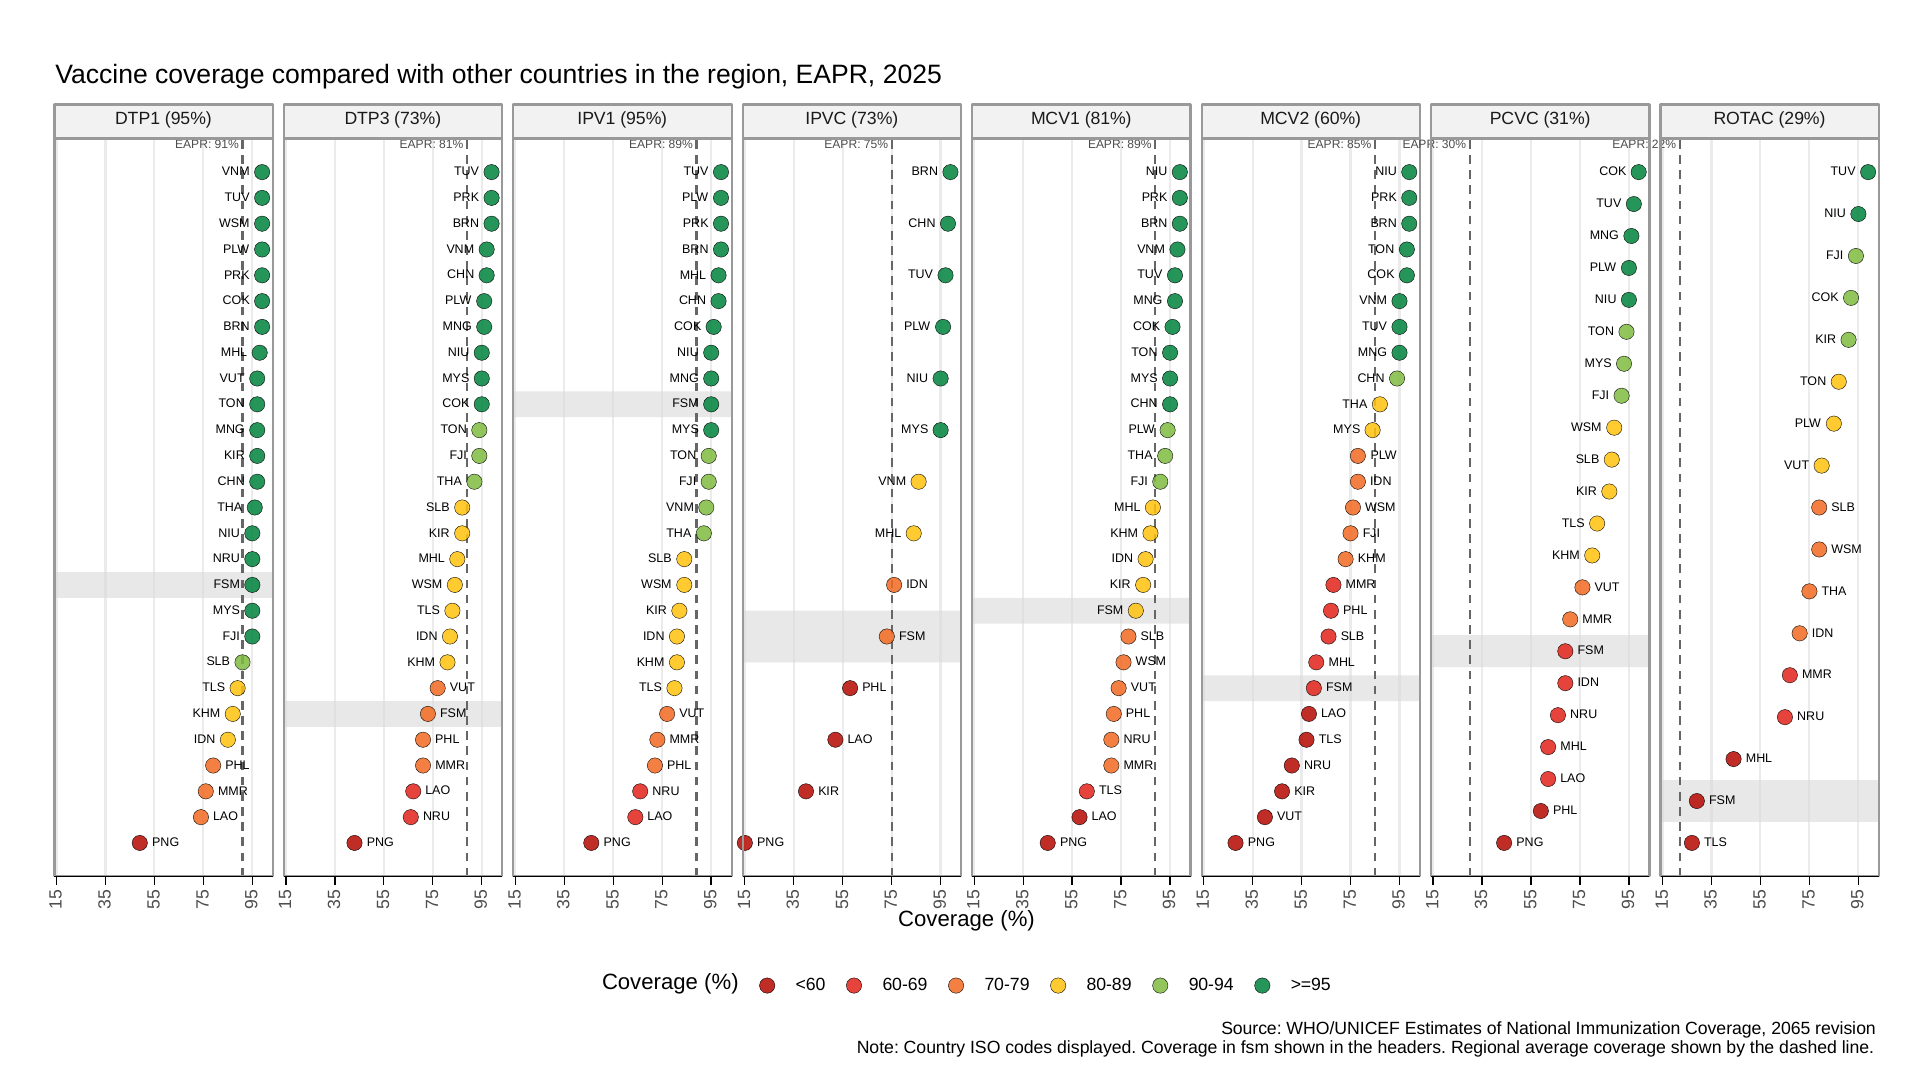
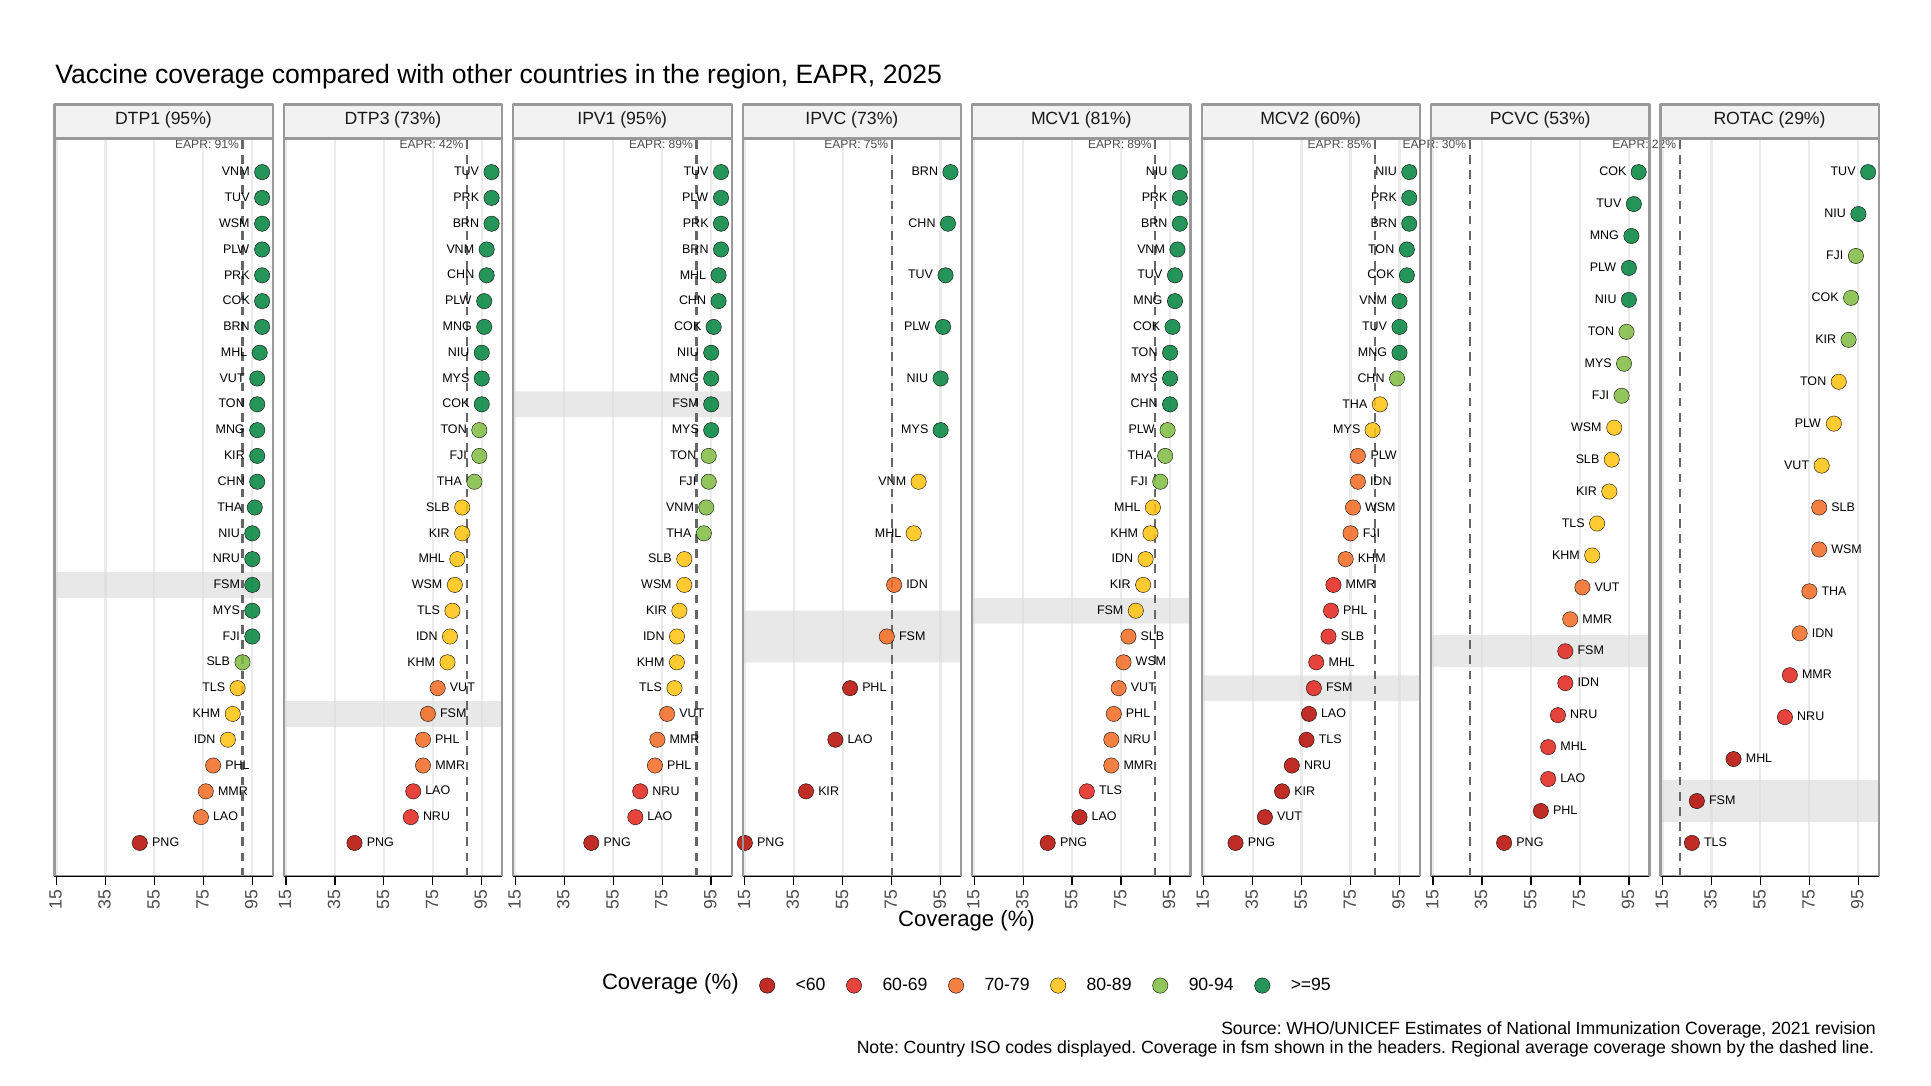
31%: 31% -> 53% (1567, 119)
EAPR 81%: 81% -> 42% (451, 145)
2065: 2065 -> 2021 (1791, 1029)
